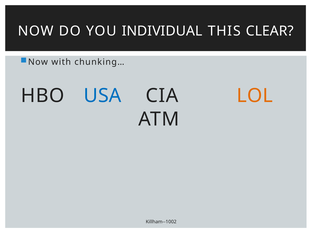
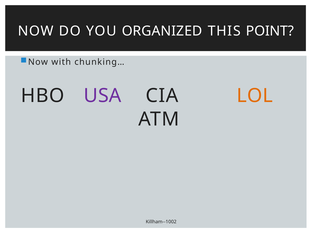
INDIVIDUAL: INDIVIDUAL -> ORGANIZED (162, 31)
CLEAR: CLEAR -> POINT (270, 31)
USA colour: blue -> purple (103, 96)
